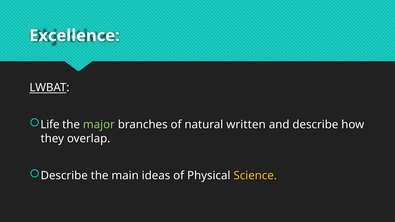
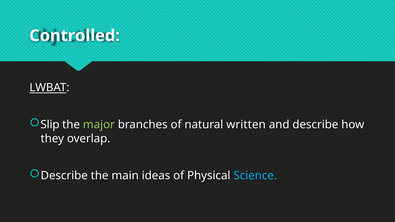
Excellence: Excellence -> Controlled (75, 36)
Life: Life -> Slip (50, 125)
Science colour: yellow -> light blue (255, 176)
